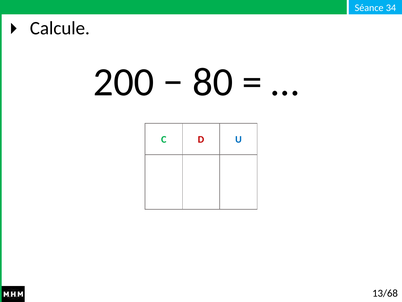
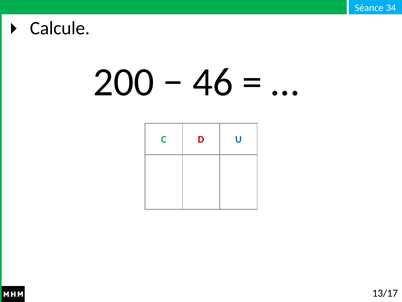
80: 80 -> 46 (213, 82)
13/68: 13/68 -> 13/17 (385, 293)
